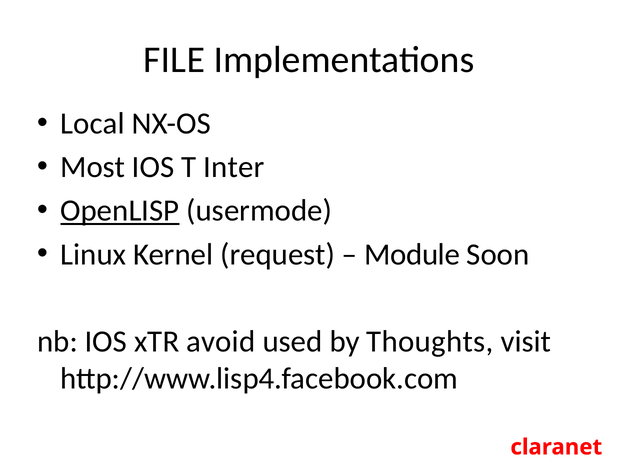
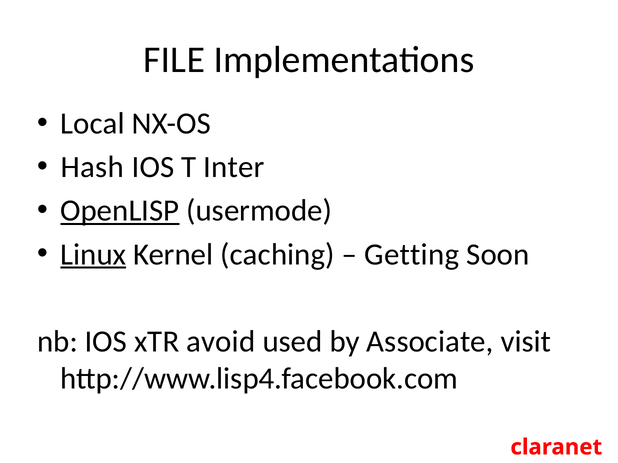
Most: Most -> Hash (92, 167)
Linux underline: none -> present (93, 255)
request: request -> caching (278, 255)
Module: Module -> Getting (412, 255)
Thoughts: Thoughts -> Associate (430, 342)
